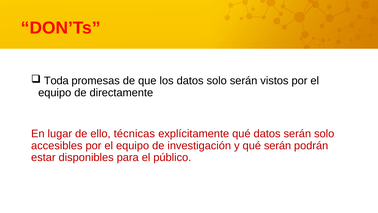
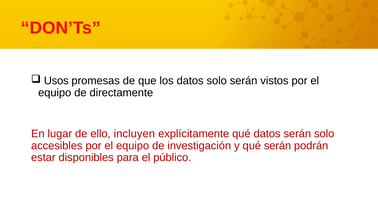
Toda: Toda -> Usos (56, 81)
técnicas: técnicas -> incluyen (134, 134)
